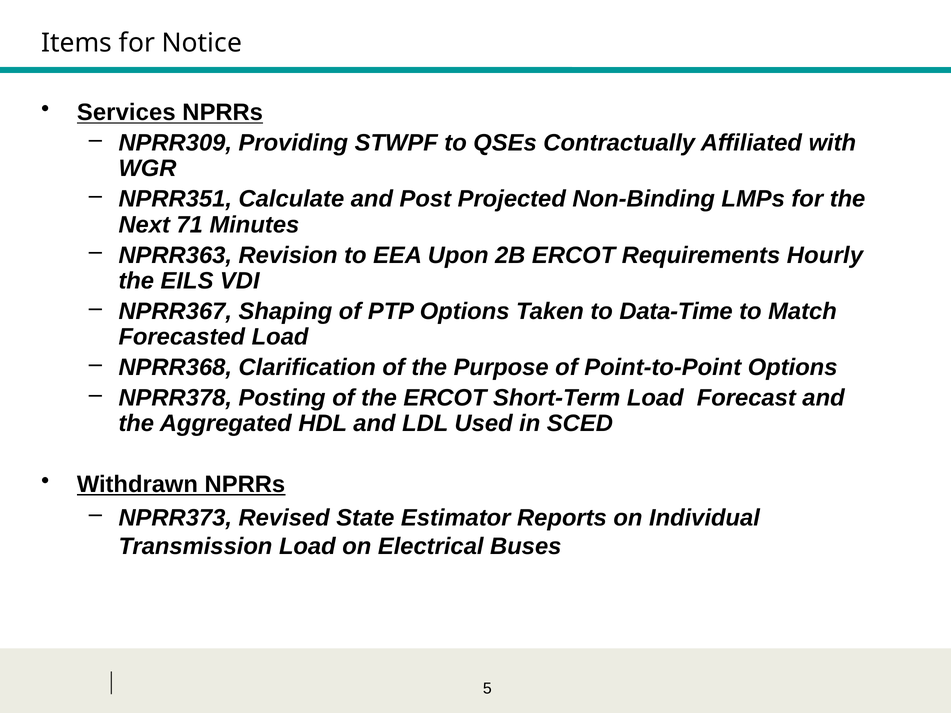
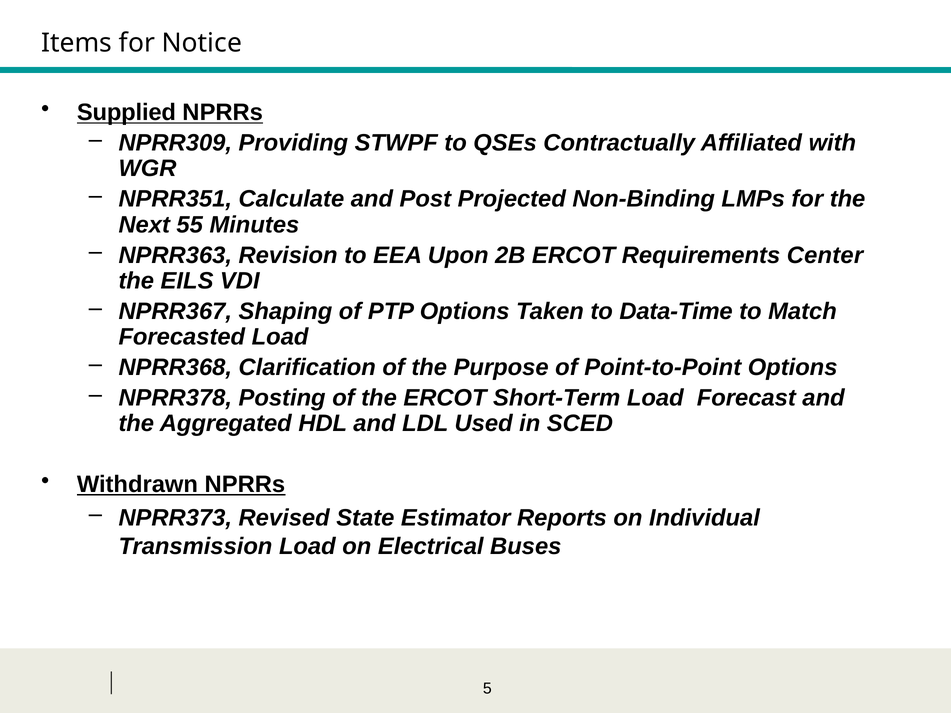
Services: Services -> Supplied (126, 113)
71: 71 -> 55 (190, 225)
Hourly: Hourly -> Center (825, 255)
